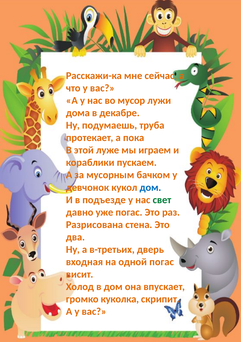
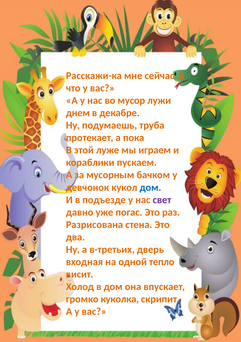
дома: дома -> днем (78, 113)
свет colour: green -> purple (162, 200)
одной погас: погас -> тепло (162, 262)
